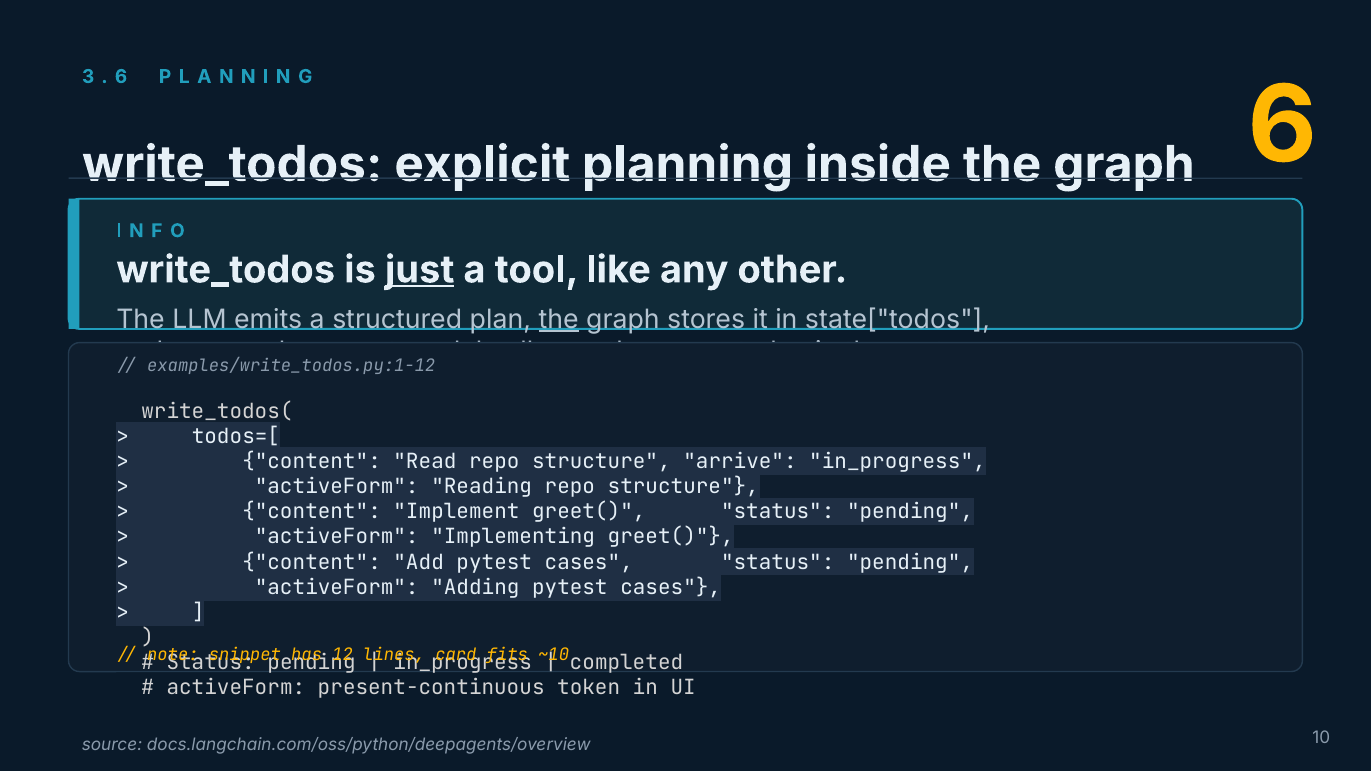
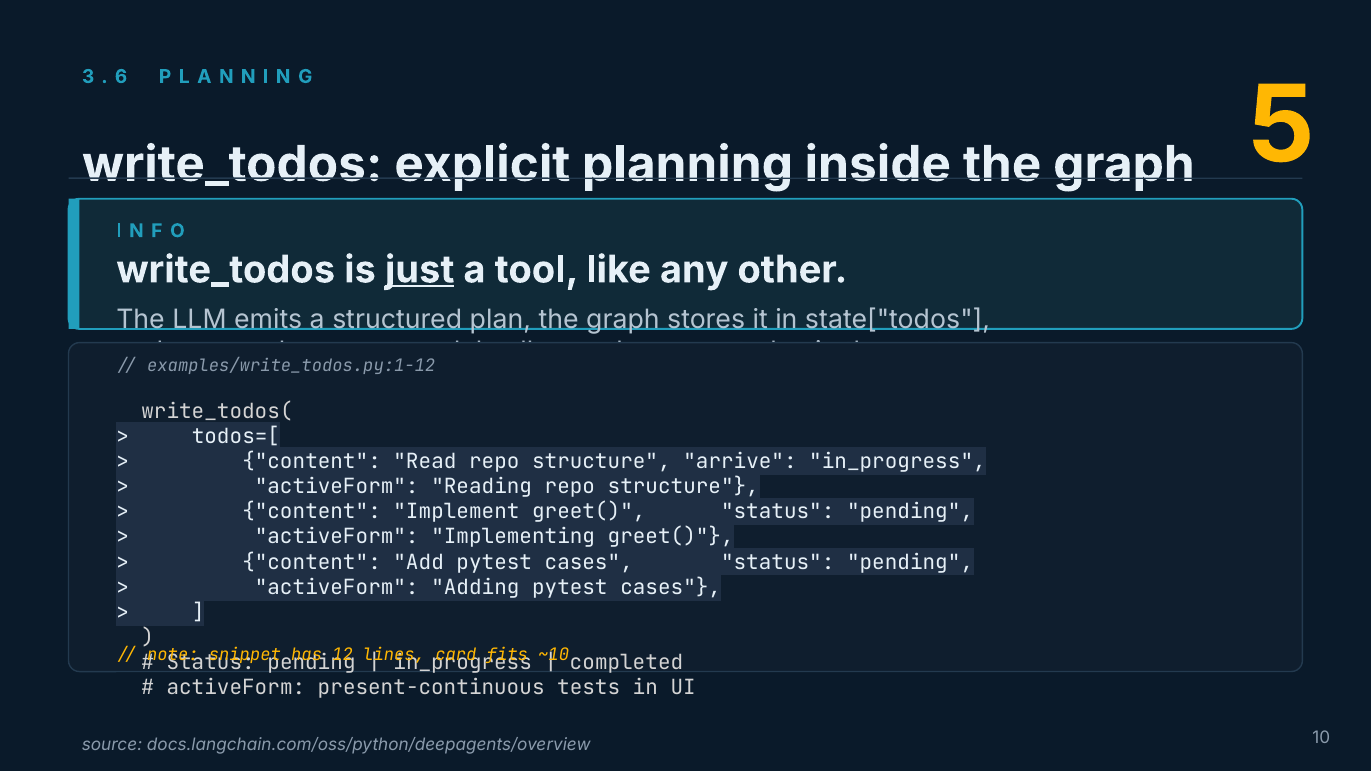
graph 6: 6 -> 5 (1281, 126)
the underline: present -> none (559, 319)
token: token -> tests (589, 688)
